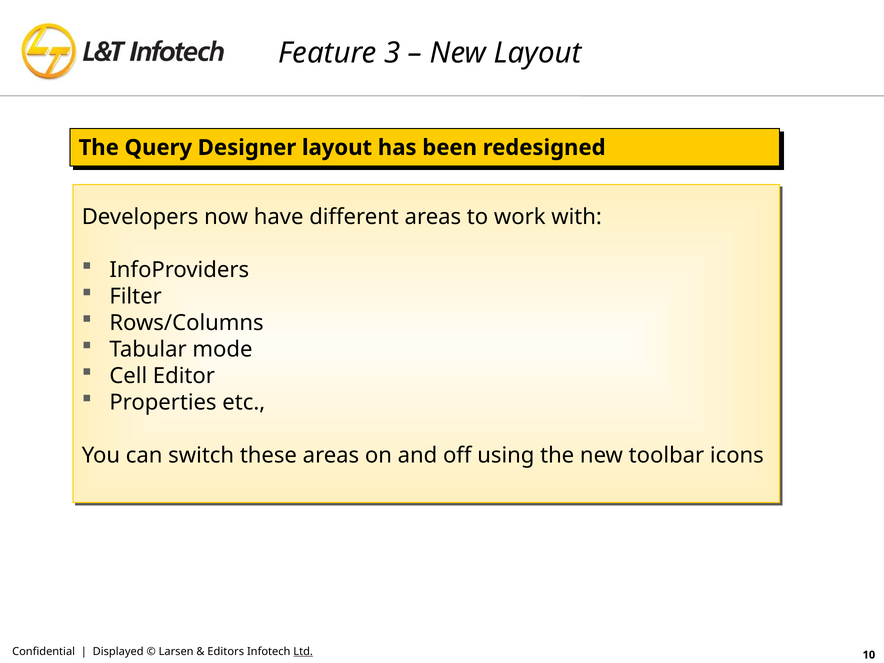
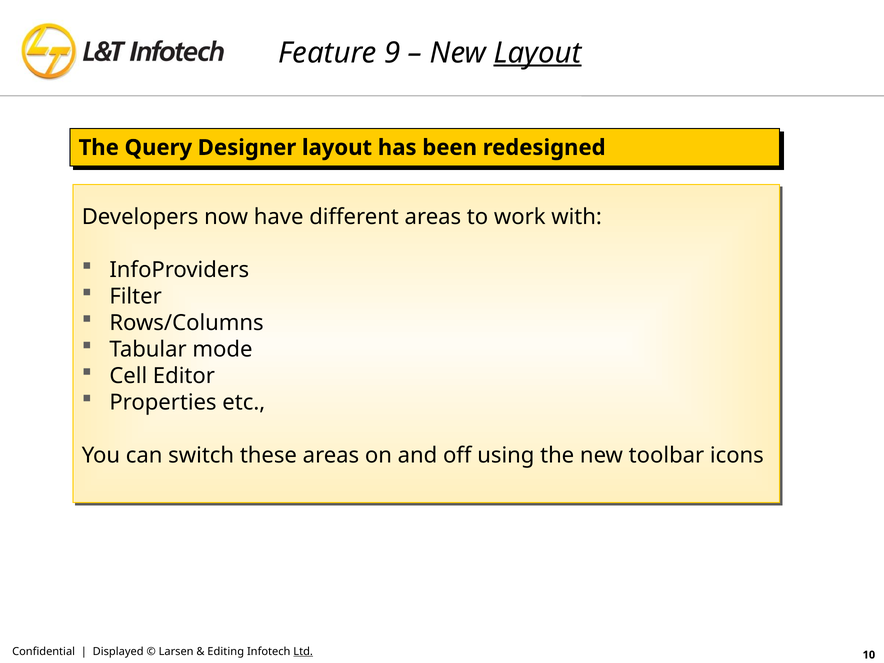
3: 3 -> 9 (392, 53)
Layout underline: none -> present (538, 53)
Editors: Editors -> Editing (226, 652)
